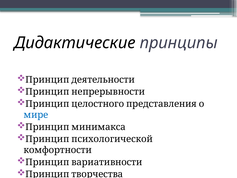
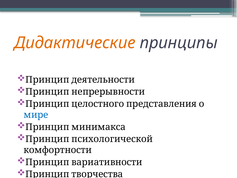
Дидактические colour: black -> orange (75, 43)
